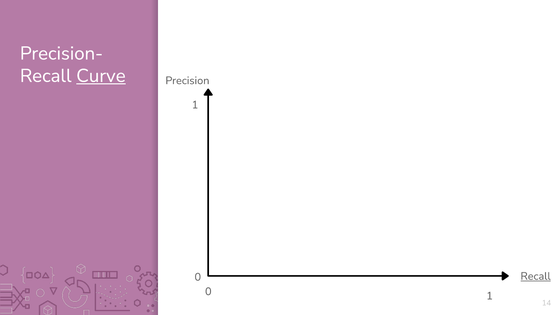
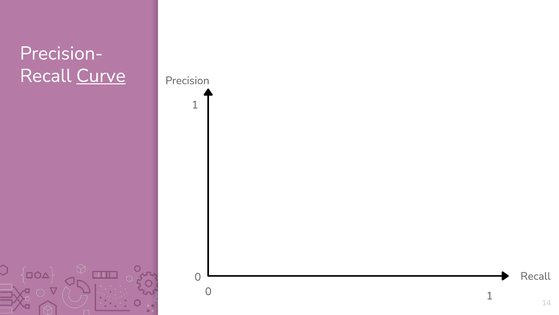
Recall underline: present -> none (536, 276)
